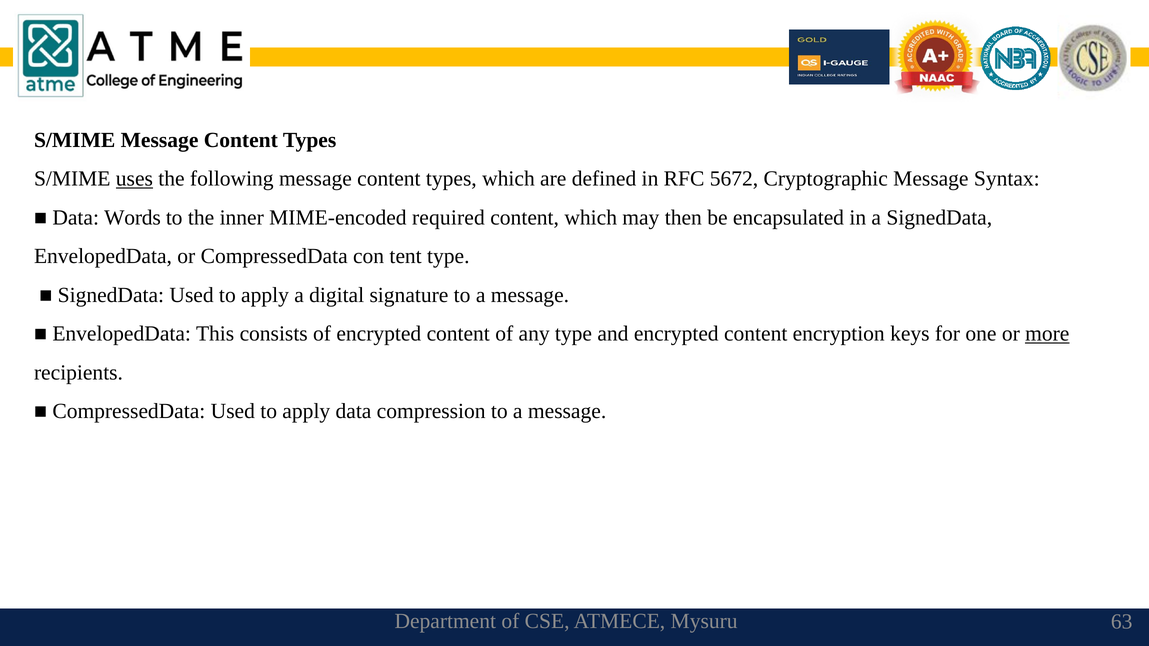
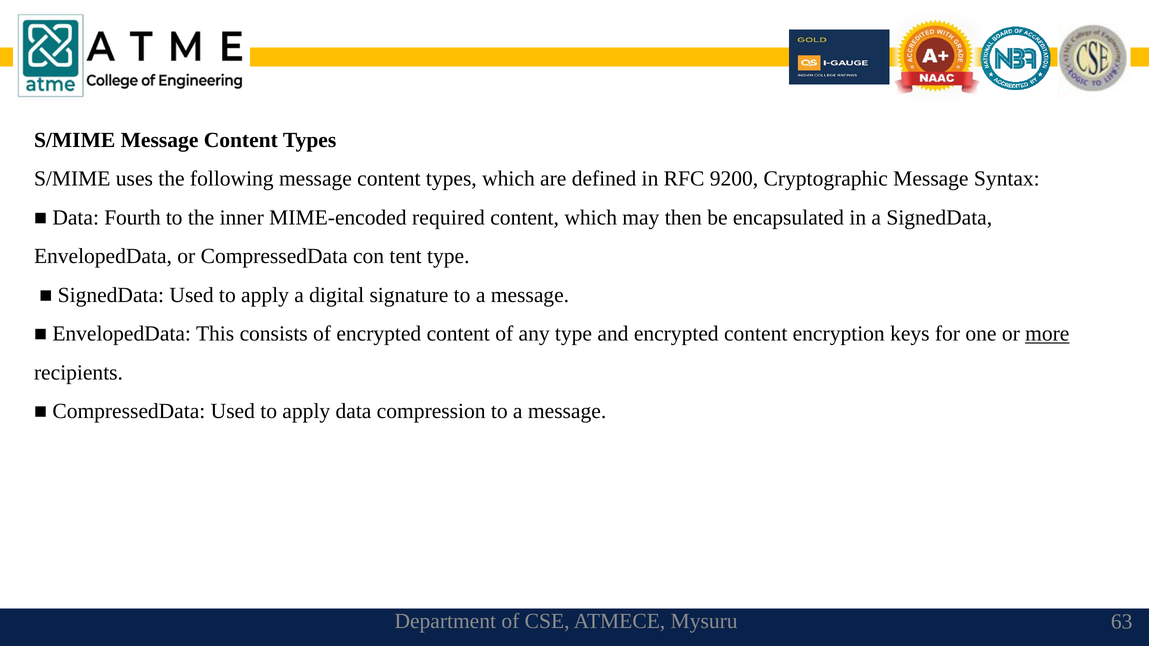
uses underline: present -> none (134, 179)
5672: 5672 -> 9200 (734, 179)
Words: Words -> Fourth (133, 218)
